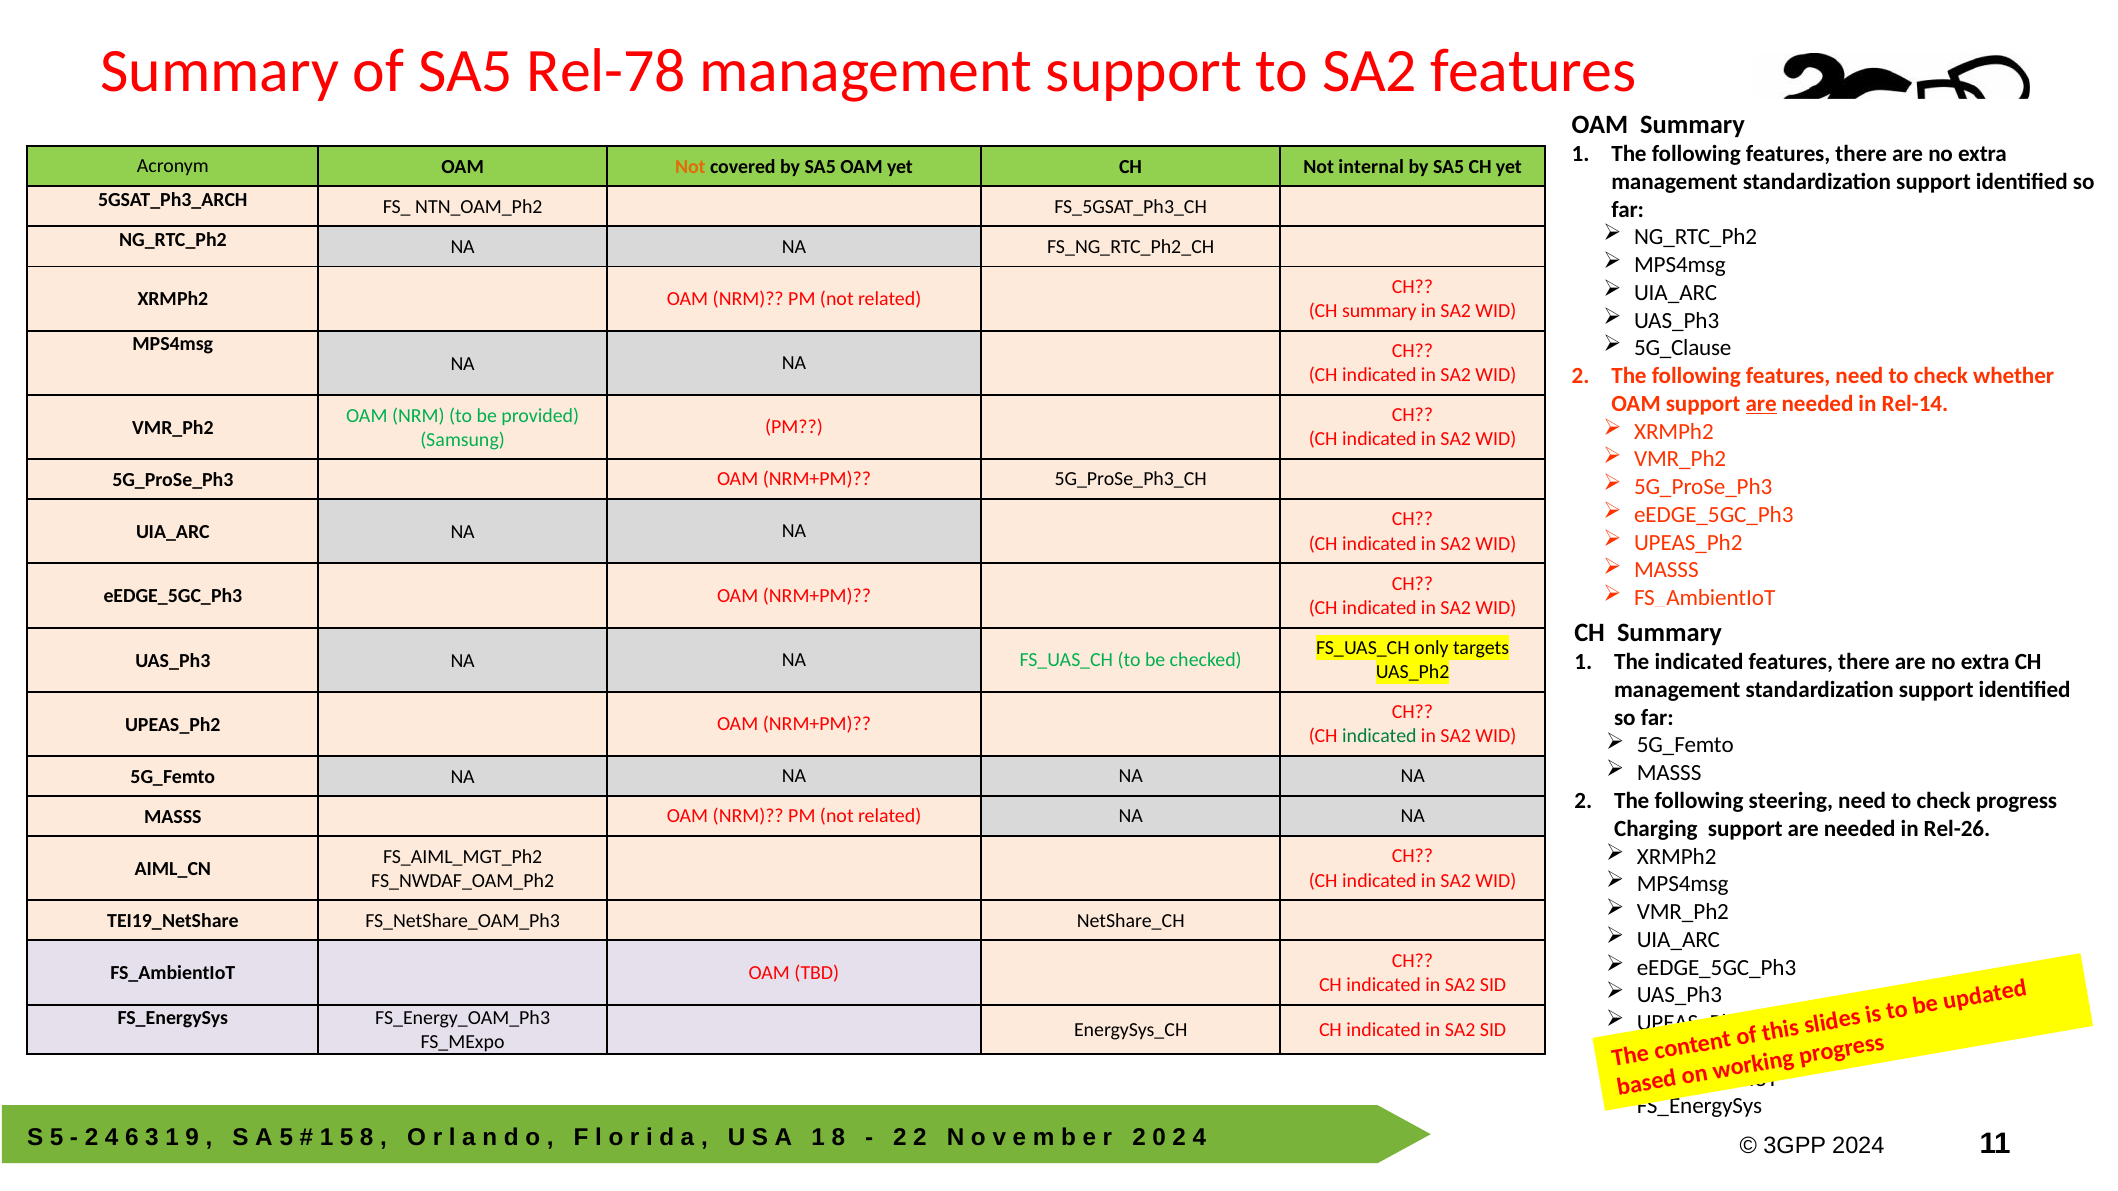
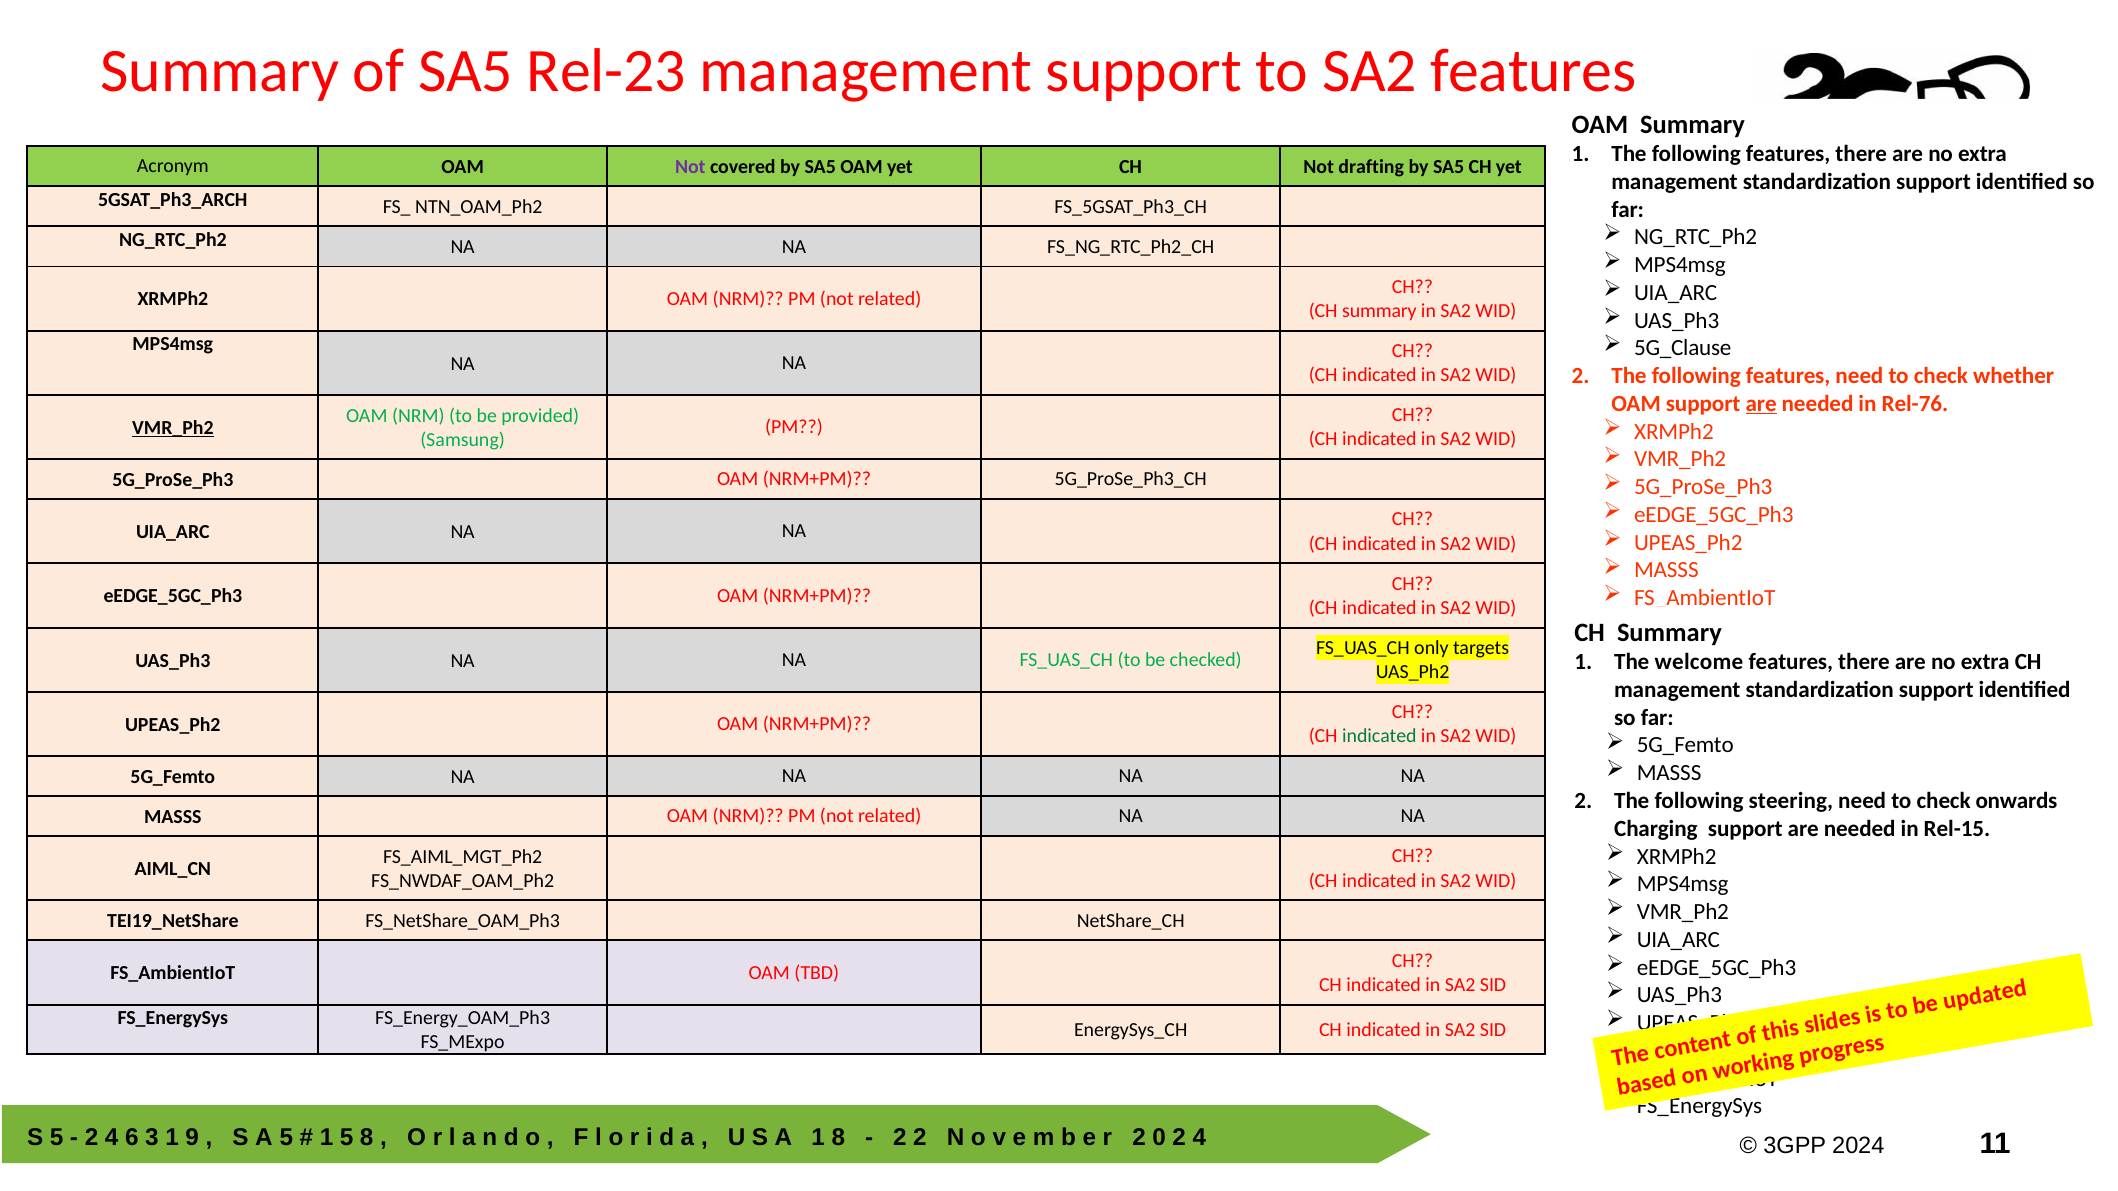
Rel-78: Rel-78 -> Rel-23 (606, 72)
Not colour: orange -> purple (690, 167)
internal: internal -> drafting (1371, 167)
Rel-14: Rel-14 -> Rel-76 (1915, 404)
VMR_Ph2 underline: none -> present (173, 428)
The indicated: indicated -> welcome (1699, 662)
check progress: progress -> onwards (2016, 801)
Rel-26: Rel-26 -> Rel-15 (1957, 829)
